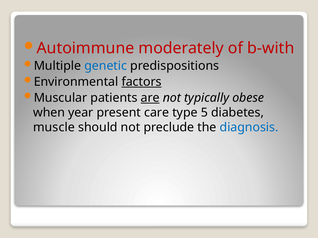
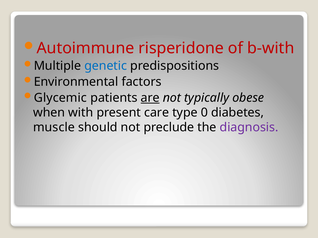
moderately: moderately -> risperidone (181, 48)
factors underline: present -> none (142, 82)
Muscular: Muscular -> Glycemic (60, 98)
year: year -> with (81, 113)
5: 5 -> 0 (204, 113)
diagnosis colour: blue -> purple (249, 128)
